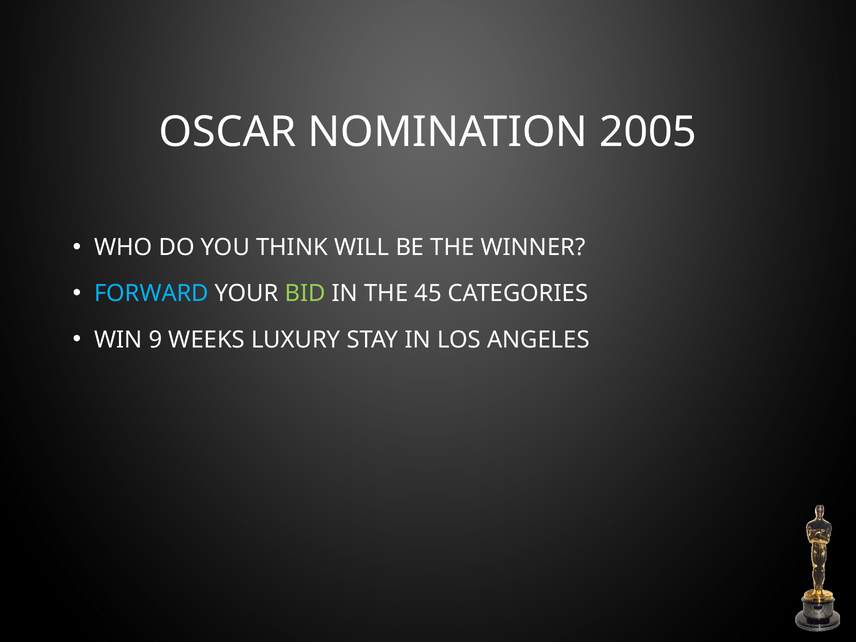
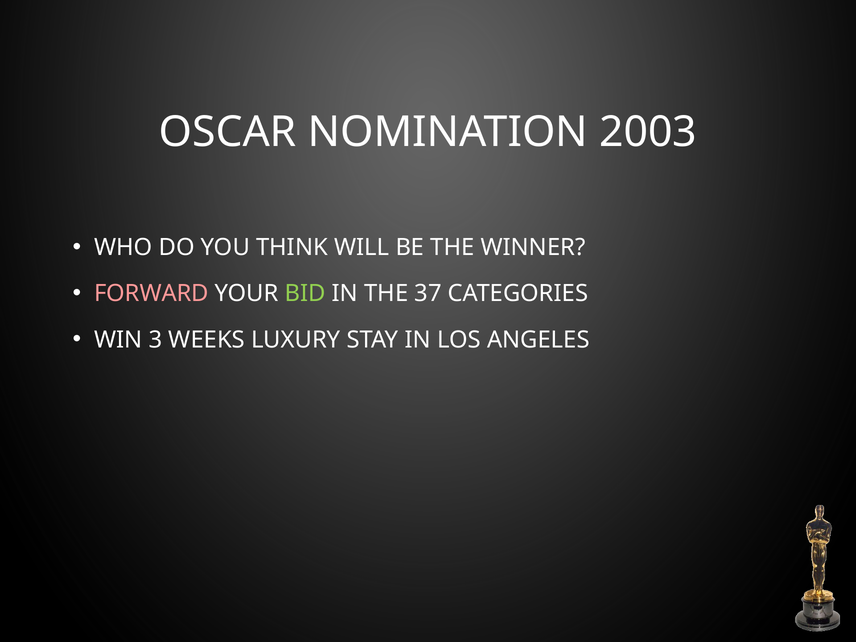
2005: 2005 -> 2003 (648, 132)
FORWARD colour: light blue -> pink (151, 294)
45: 45 -> 37 (428, 294)
9: 9 -> 3 (155, 340)
